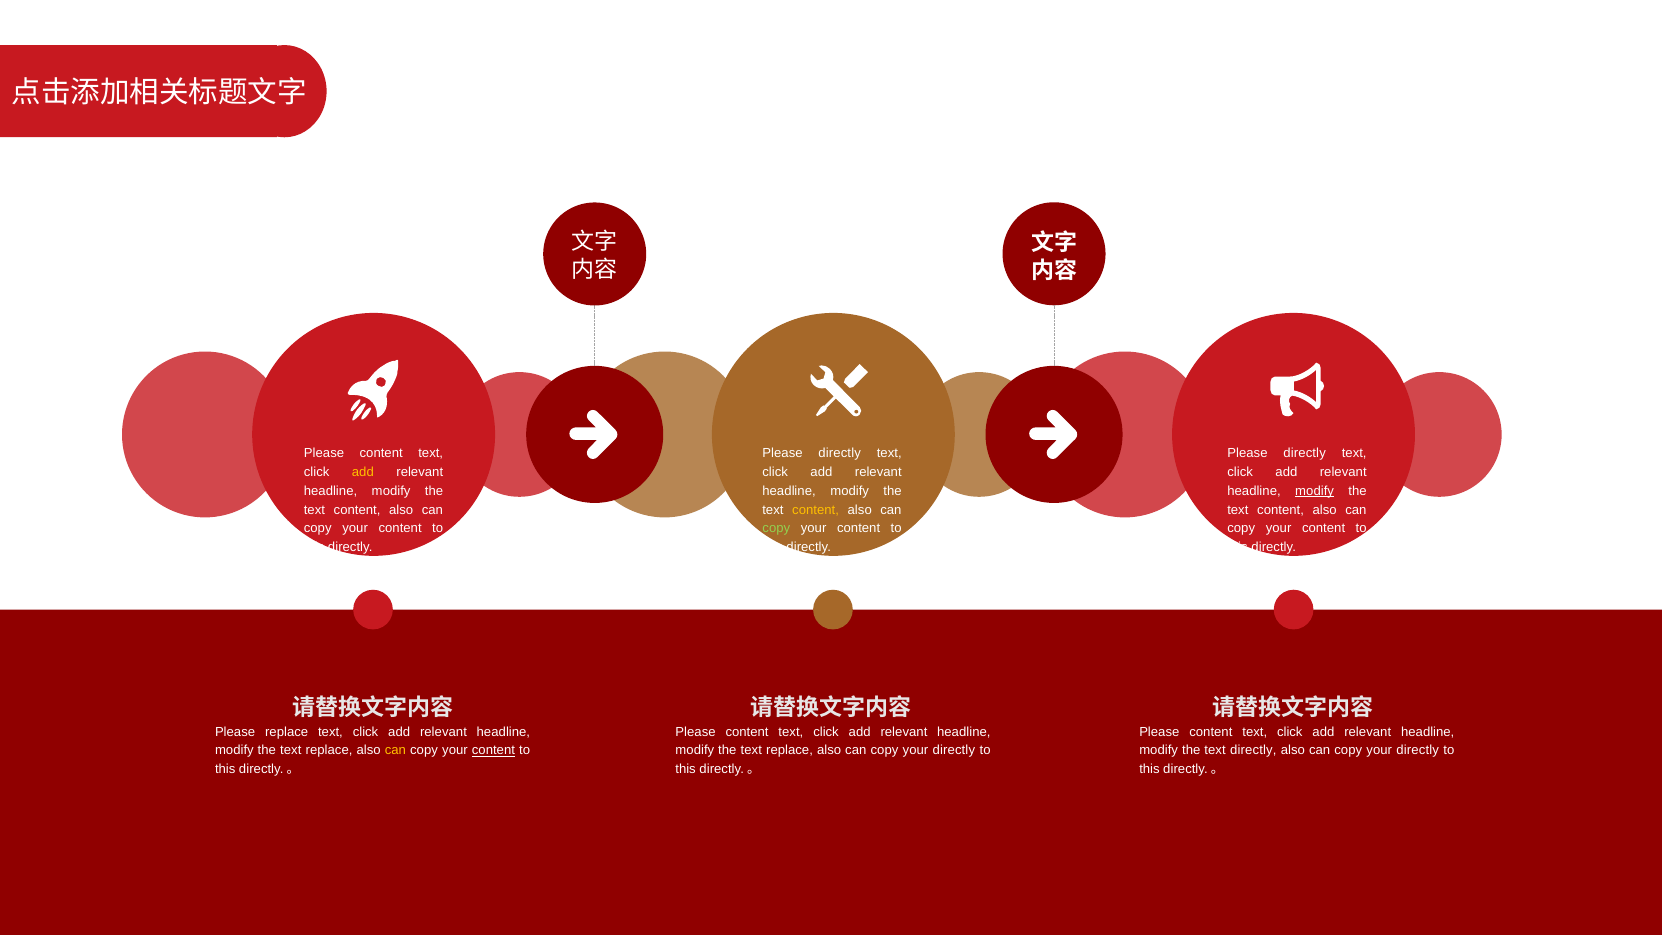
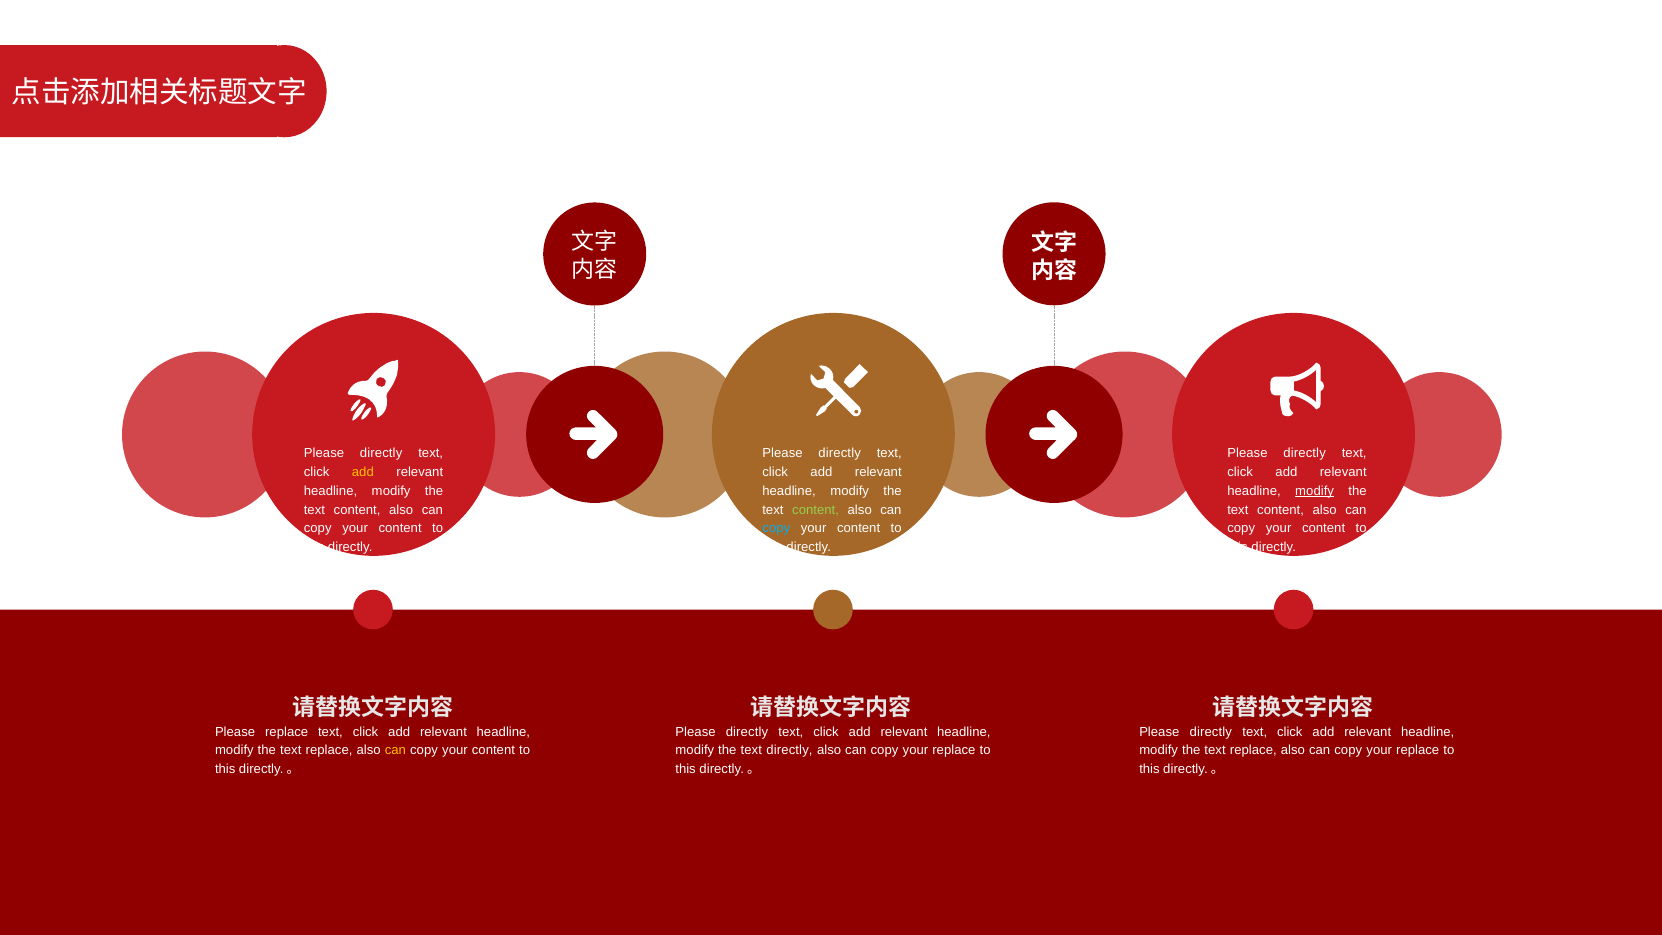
content: content -> directly (381, 453)
content colour: yellow -> light green (816, 510)
copy colour: light green -> light blue (776, 528)
content: content -> directly (747, 732)
content: content -> directly (1211, 732)
content underline: present -> none (493, 750)
replace: replace -> directly (789, 750)
directly: directly -> replace (954, 750)
directly: directly -> replace (1253, 750)
directly: directly -> replace (1418, 750)
